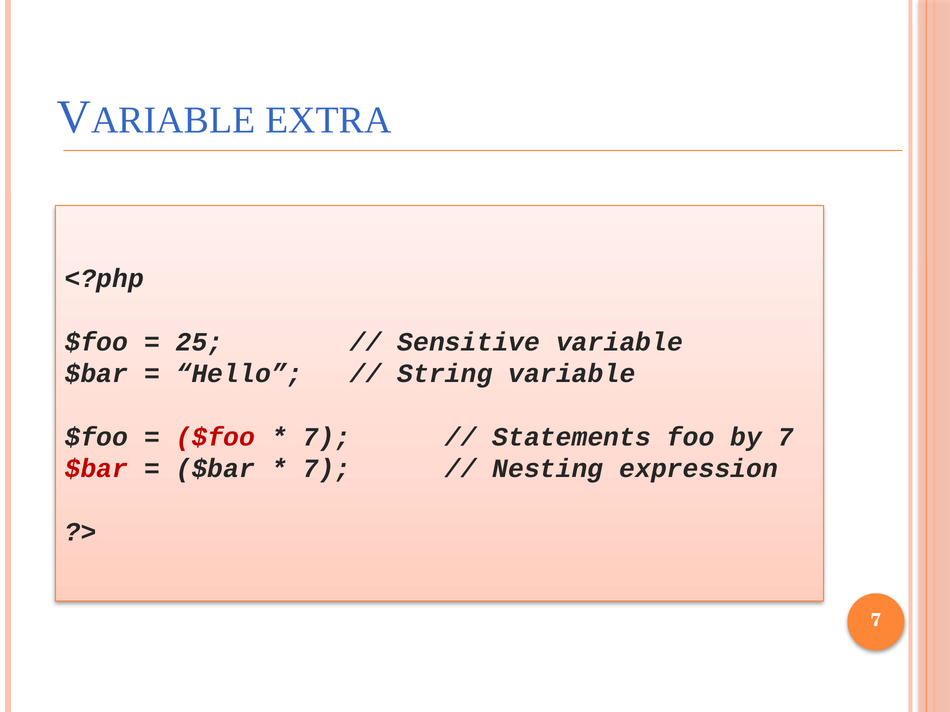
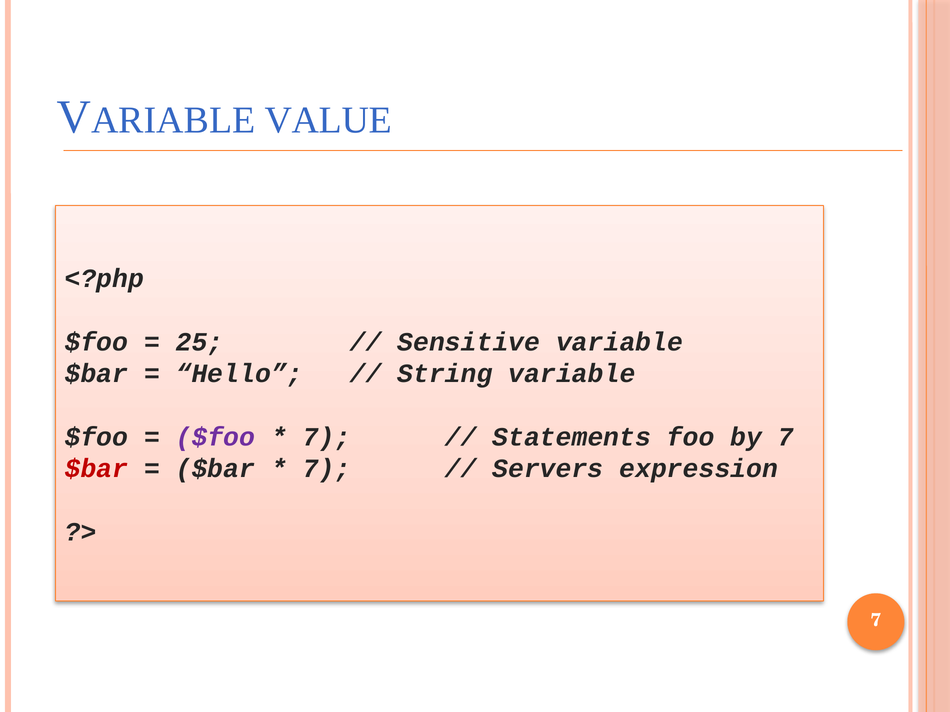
EXTRA: EXTRA -> VALUE (328, 121)
$foo colour: red -> purple (215, 437)
Nesting: Nesting -> Servers (548, 469)
